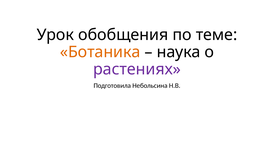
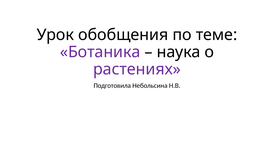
Ботаника colour: orange -> purple (100, 52)
